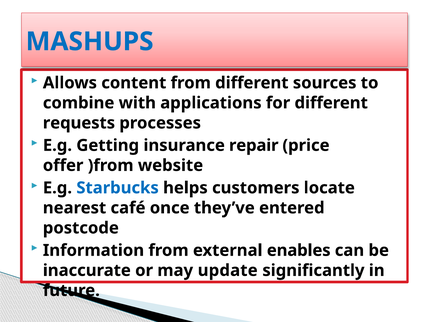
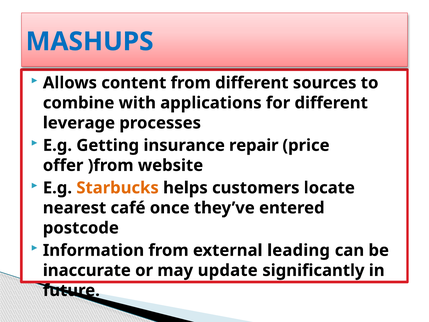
requests: requests -> leverage (79, 123)
Starbucks colour: blue -> orange (118, 188)
enables: enables -> leading (299, 250)
